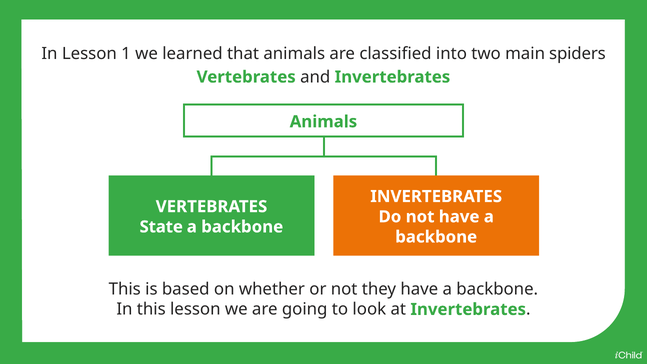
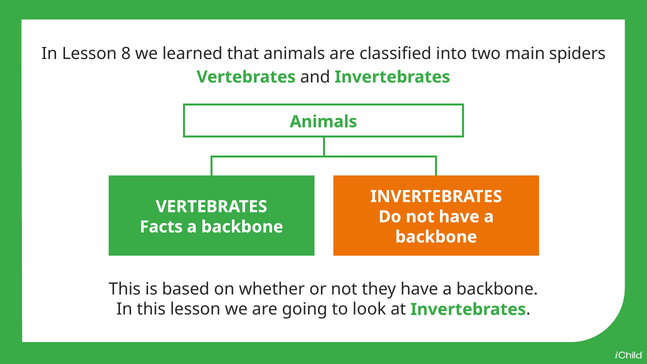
1: 1 -> 8 (126, 53)
State: State -> Facts (161, 227)
